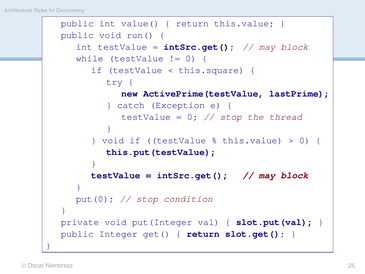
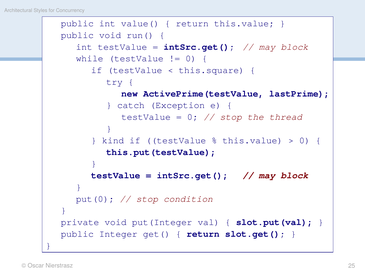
void: void -> kind (113, 140)
